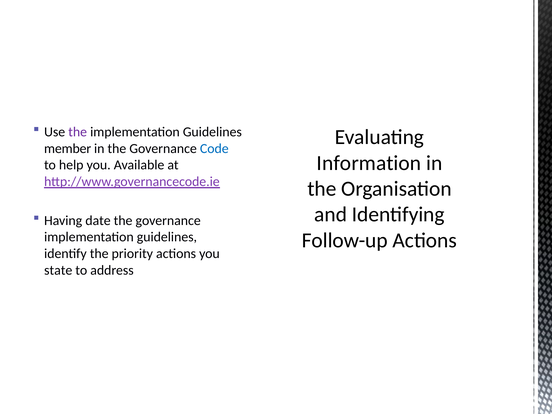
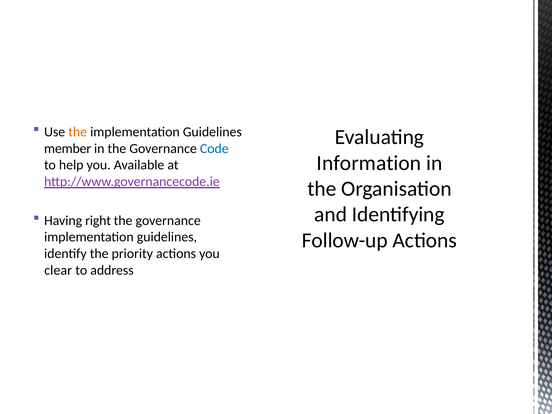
the colour: purple -> orange (78, 132)
date: date -> right (98, 221)
state: state -> clear (58, 270)
